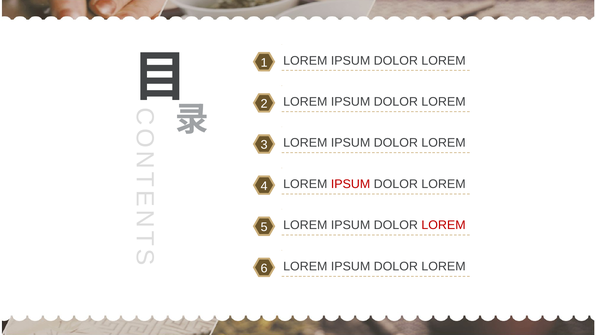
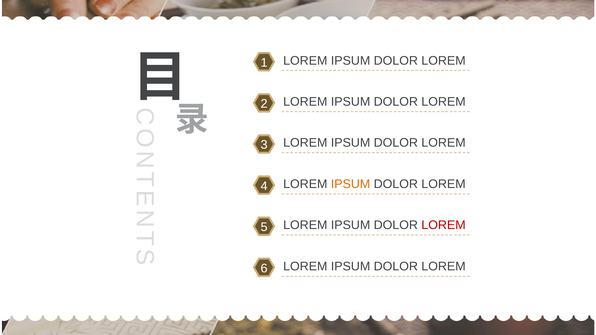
IPSUM colour: red -> orange (351, 184)
